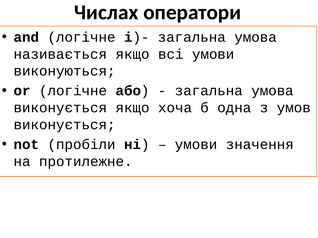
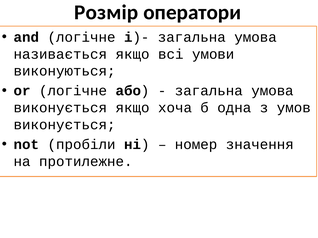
Числах: Числах -> Розмір (106, 12)
умови: умови -> номер (196, 145)
